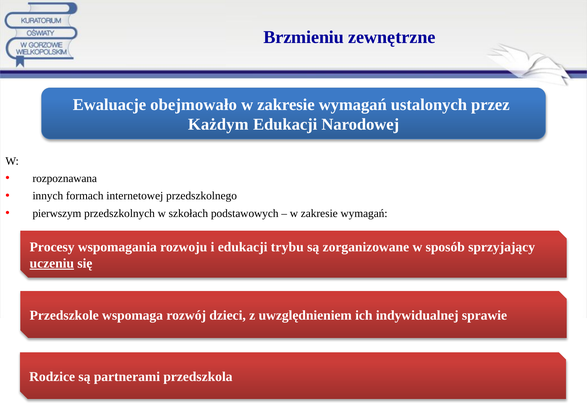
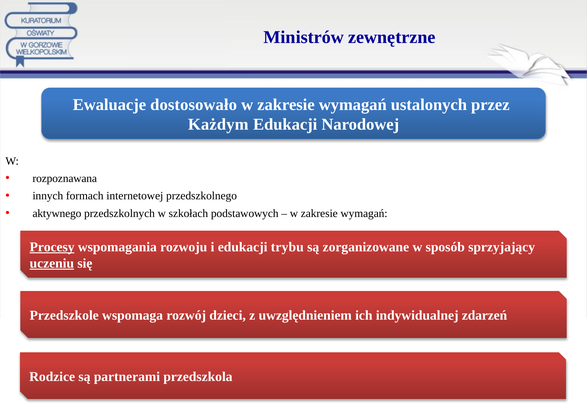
Brzmieniu: Brzmieniu -> Ministrów (304, 37)
obejmowało: obejmowało -> dostosowało (194, 105)
pierwszym: pierwszym -> aktywnego (57, 213)
Procesy underline: none -> present (52, 247)
sprawie: sprawie -> zdarzeń (485, 316)
